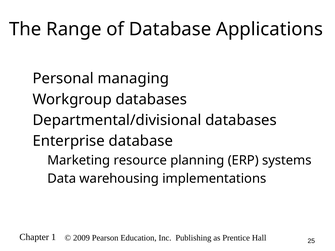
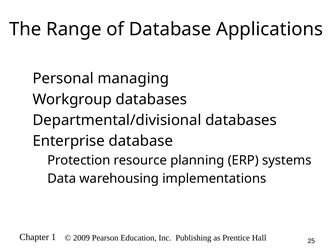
Marketing: Marketing -> Protection (79, 160)
